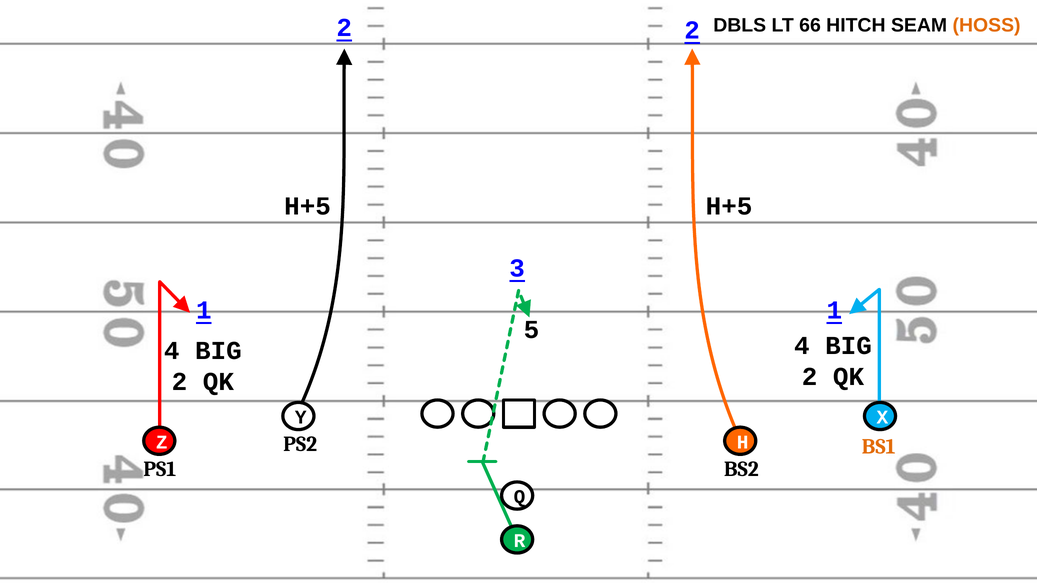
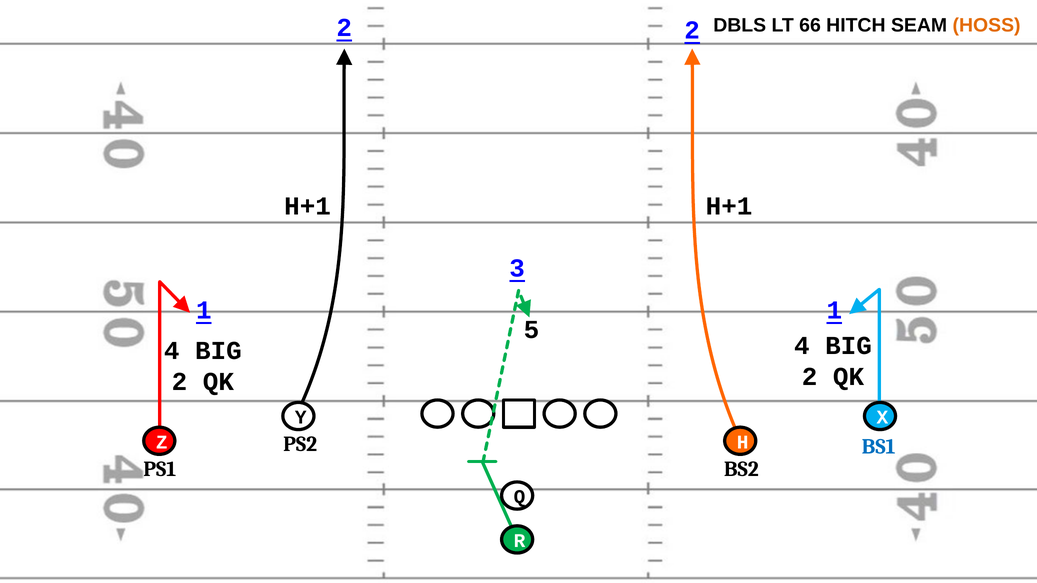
H+5: H+5 -> H+1 (308, 206)
H+5: H+5 -> H+1 (729, 206)
BS1 colour: orange -> blue (879, 447)
